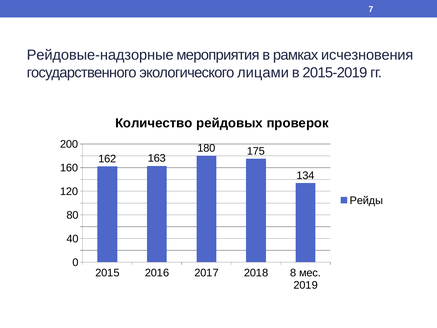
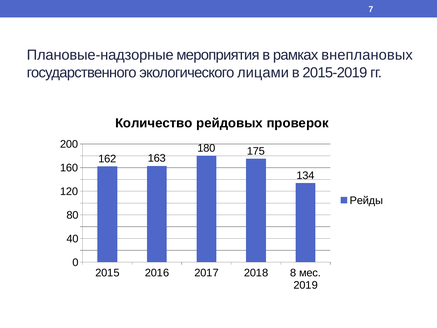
Рейдовые-надзорные: Рейдовые-надзорные -> Плановые-надзорные (100, 55)
исчезновения: исчезновения -> внеплановых (367, 55)
